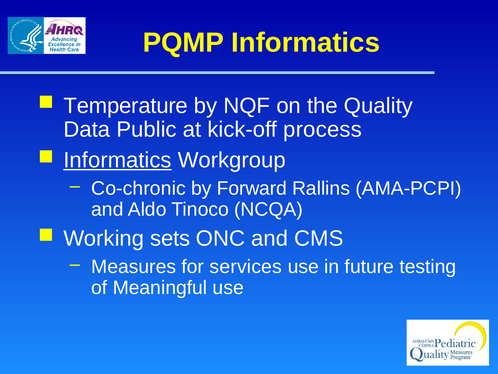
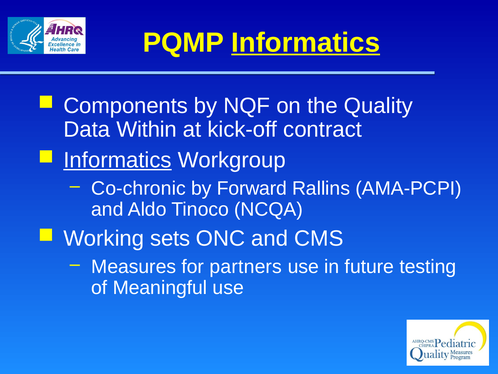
Informatics underline: none -> present (306, 43)
Temperature: Temperature -> Components (126, 106)
Public: Public -> Within (147, 129)
process: process -> contract (323, 129)
services: services -> partners (246, 266)
